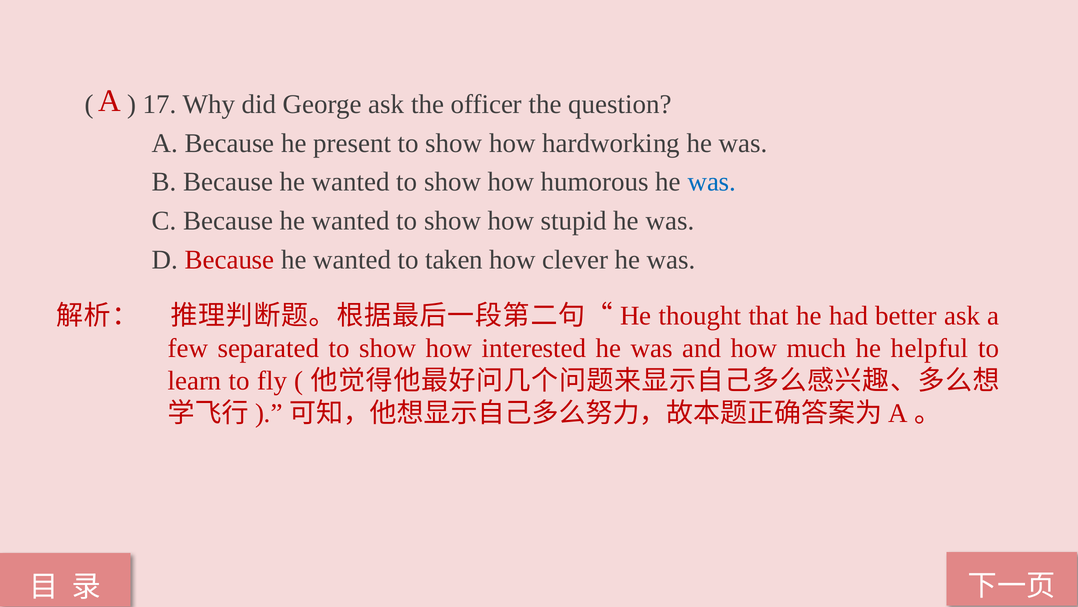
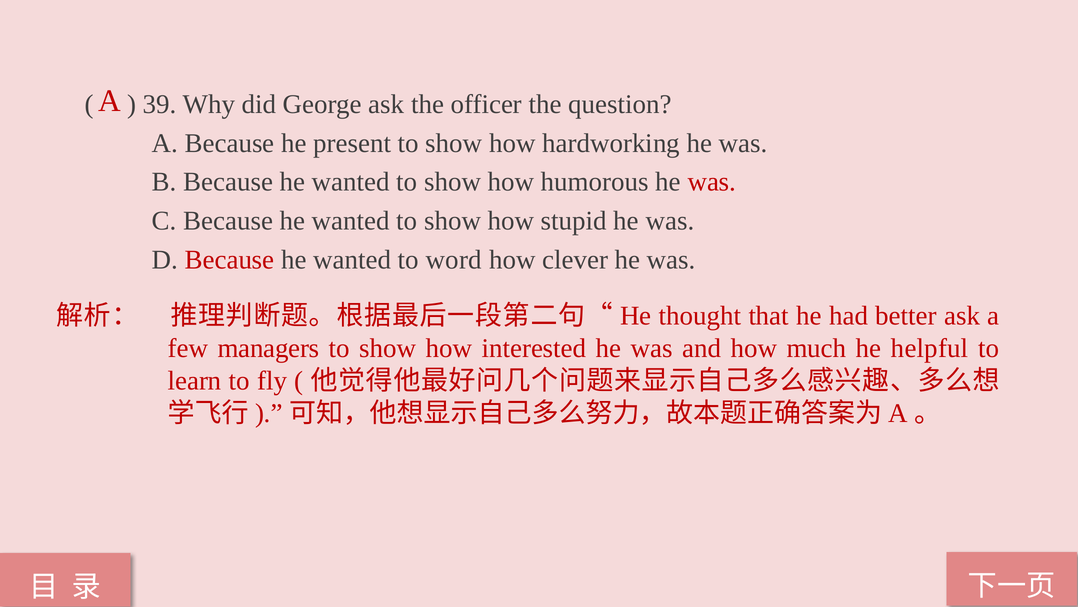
17: 17 -> 39 (160, 104)
was colour: blue -> red (712, 182)
taken: taken -> word (454, 259)
separated: separated -> managers (268, 348)
